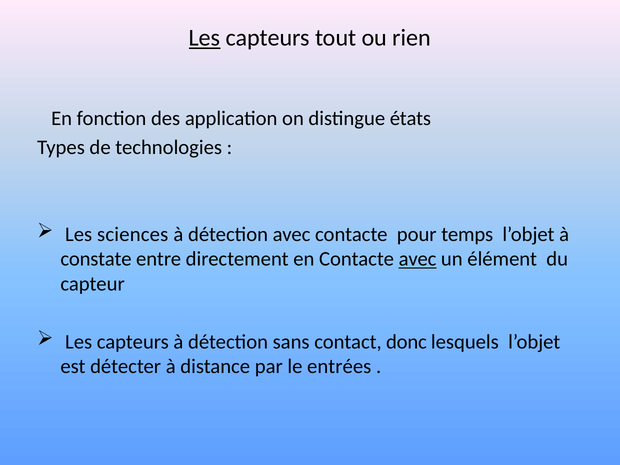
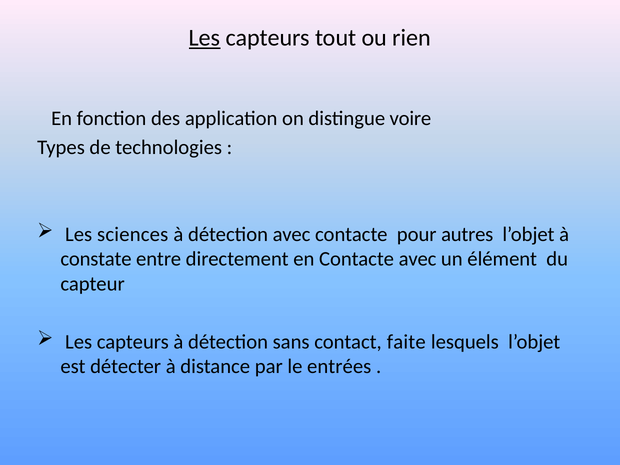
états: états -> voire (410, 119)
temps: temps -> autres (467, 234)
avec underline: present -> none (418, 259)
donc: donc -> faite (406, 342)
